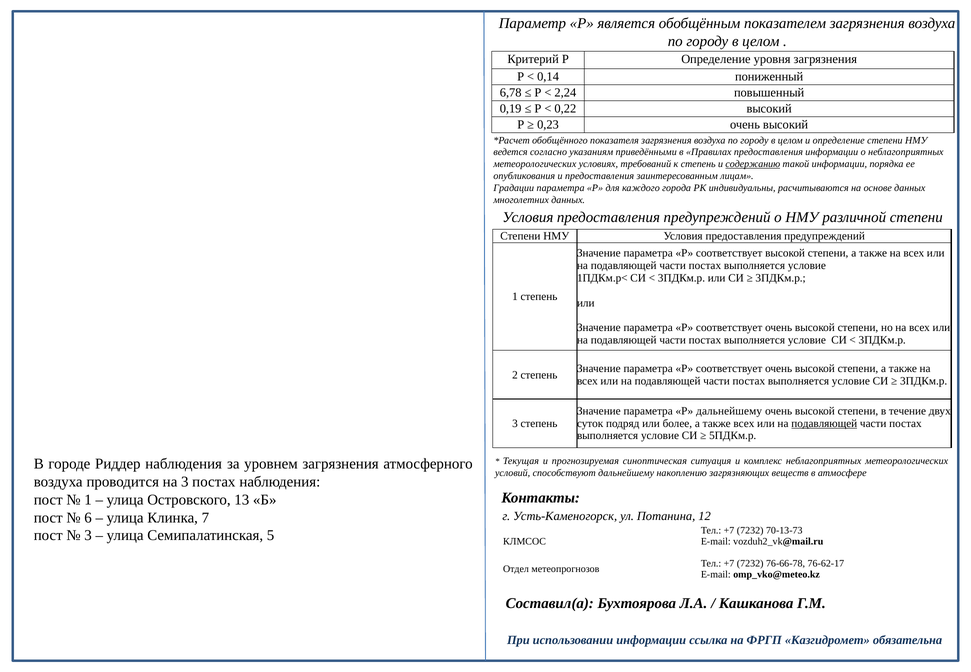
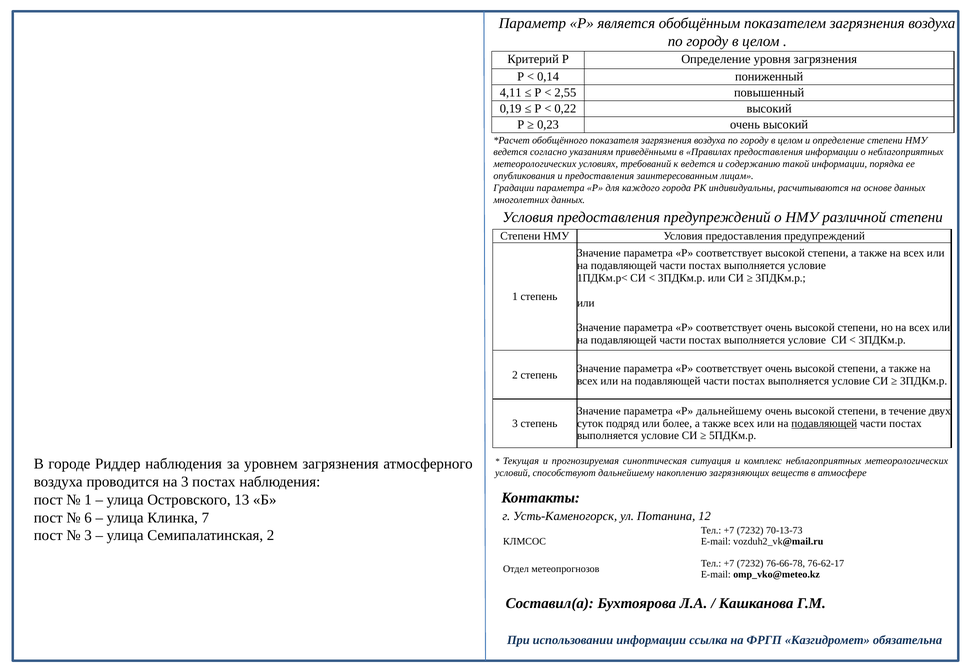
6,78: 6,78 -> 4,11 (511, 92)
2,24: 2,24 -> 2,55 (565, 92)
к степень: степень -> ведется (698, 164)
содержанию underline: present -> none (753, 164)
Семипалатинская 5: 5 -> 2 (271, 536)
